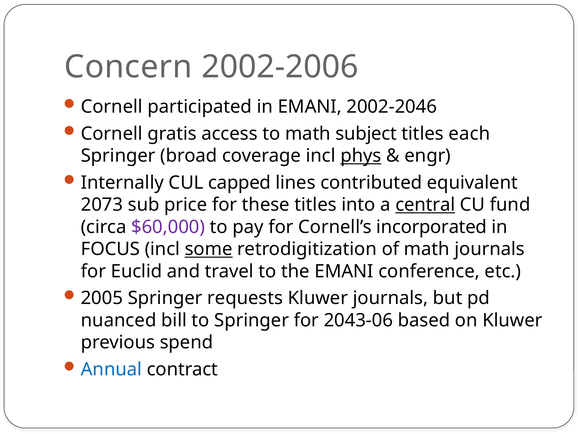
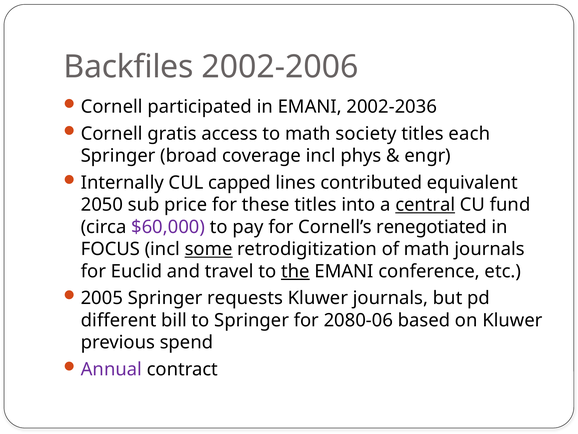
Concern: Concern -> Backfiles (128, 67)
2002-2046: 2002-2046 -> 2002-2036 (392, 107)
subject: subject -> society (366, 134)
phys underline: present -> none (361, 156)
2073: 2073 -> 2050 (102, 205)
incorporated: incorporated -> renegotiated (432, 227)
the underline: none -> present (295, 271)
nuanced: nuanced -> different (119, 320)
2043-06: 2043-06 -> 2080-06 (358, 320)
Annual colour: blue -> purple (111, 369)
